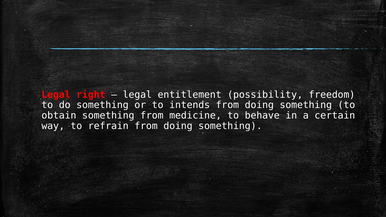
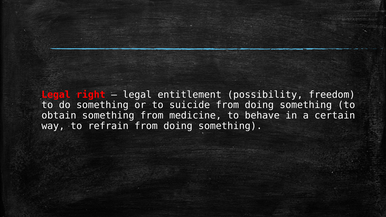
intends: intends -> suicide (190, 105)
